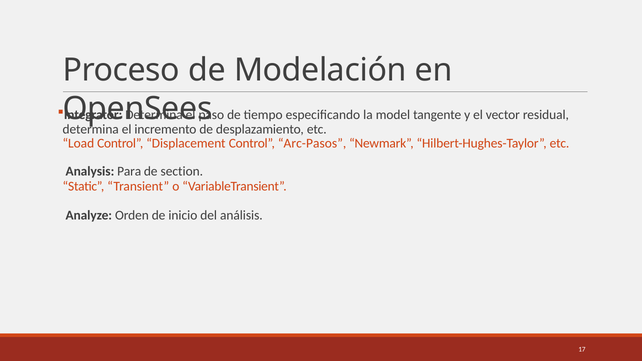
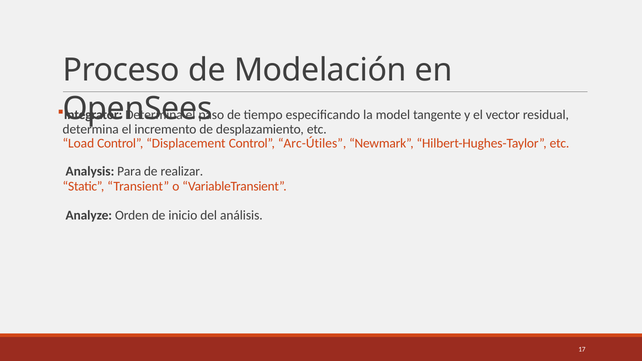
Arc-Pasos: Arc-Pasos -> Arc-Útiles (312, 143)
section: section -> realizar (182, 171)
